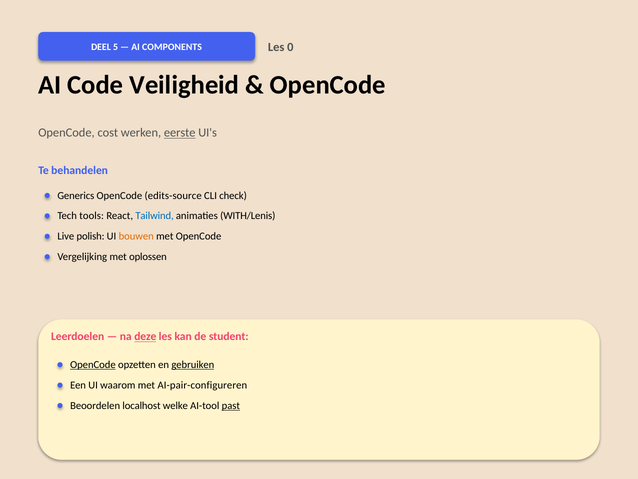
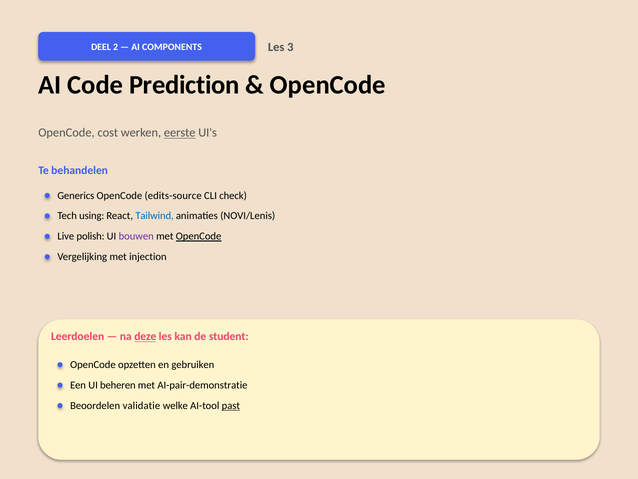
5: 5 -> 2 (116, 47)
0: 0 -> 3 (290, 47)
Veiligheid: Veiligheid -> Prediction (184, 85)
tools: tools -> using (92, 216)
WITH/Lenis: WITH/Lenis -> NOVI/Lenis (248, 216)
bouwen colour: orange -> purple (136, 236)
OpenCode underline: none -> present (199, 236)
oplossen: oplossen -> injection (148, 257)
OpenCode underline: present -> none (93, 364)
gebruiken underline: present -> none (193, 364)
waarom: waarom -> beheren (118, 385)
AI-pair-configureren: AI-pair-configureren -> AI-pair-demonstratie (202, 385)
localhost: localhost -> validatie (141, 405)
